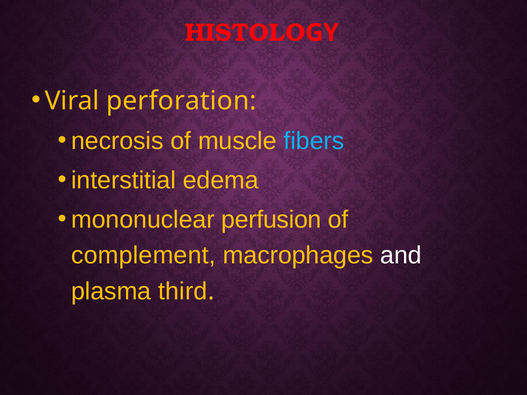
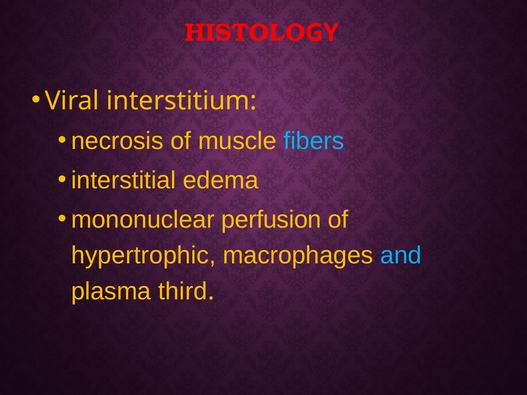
perforation: perforation -> interstitium (182, 101)
complement: complement -> hypertrophic (144, 256)
and colour: white -> light blue (401, 256)
